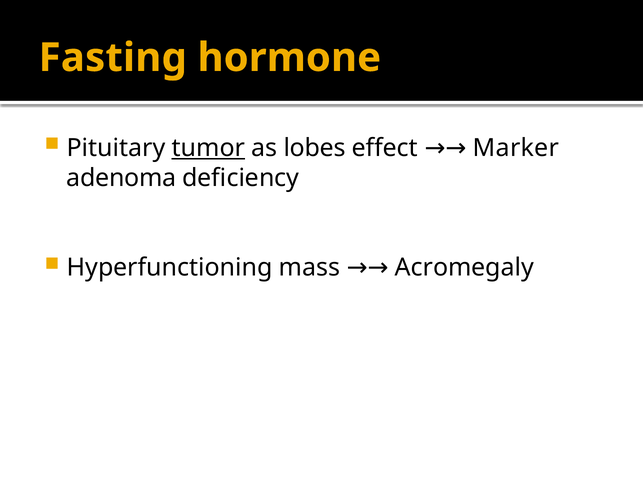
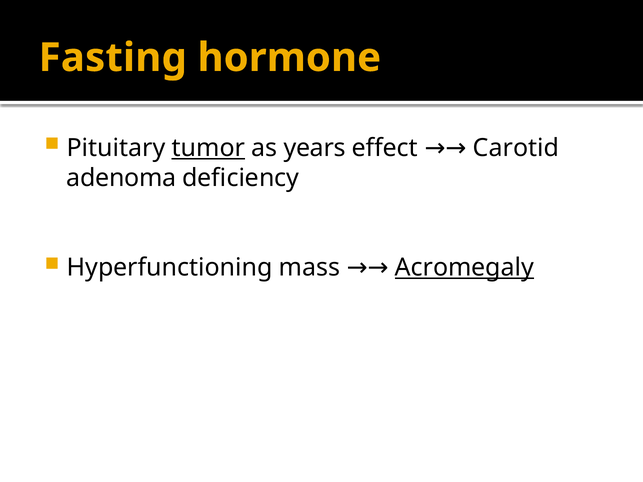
lobes: lobes -> years (315, 148)
Marker: Marker -> Carotid (516, 148)
Acromegaly underline: none -> present (464, 268)
